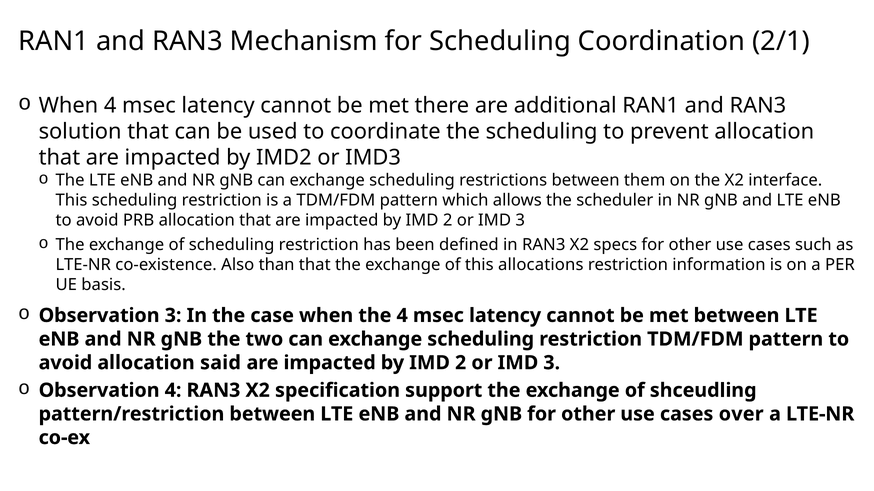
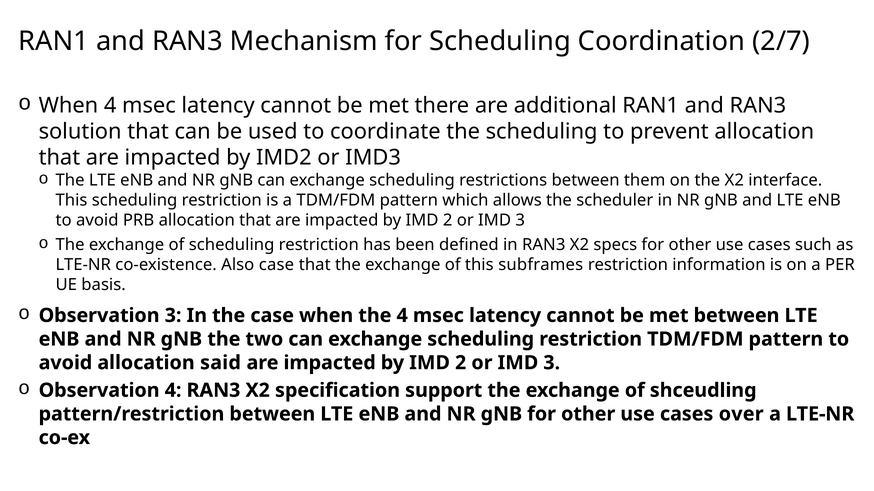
2/1: 2/1 -> 2/7 (781, 41)
Also than: than -> case (276, 265)
allocations: allocations -> subframes (541, 265)
